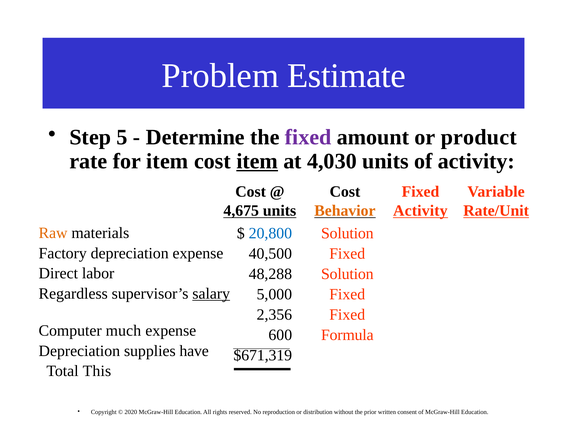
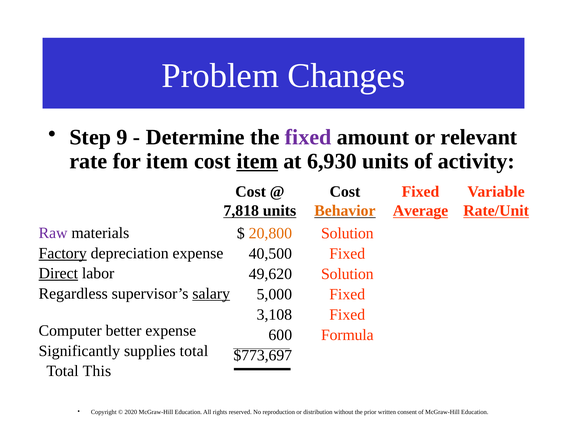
Estimate: Estimate -> Changes (346, 76)
5: 5 -> 9 (122, 137)
product: product -> relevant (479, 137)
4,030: 4,030 -> 6,930 (332, 161)
4,675: 4,675 -> 7,818 (241, 211)
Activity: Activity -> Average (421, 211)
Raw colour: orange -> purple (53, 233)
20,800 colour: blue -> orange (270, 233)
Factory underline: none -> present (63, 253)
Direct underline: none -> present (58, 274)
48,288: 48,288 -> 49,620 (270, 274)
2,356: 2,356 -> 3,108 (274, 315)
much: much -> better (124, 331)
Depreciation: Depreciation -> Significantly (79, 351)
supplies have: have -> total (194, 351)
$671,319: $671,319 -> $773,697 (263, 356)
